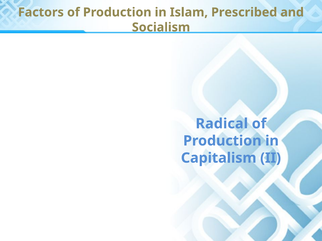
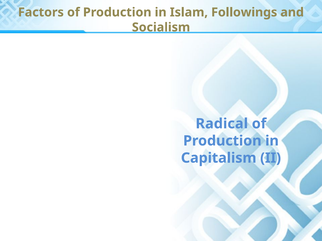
Prescribed: Prescribed -> Followings (244, 12)
